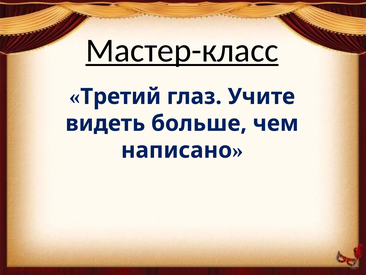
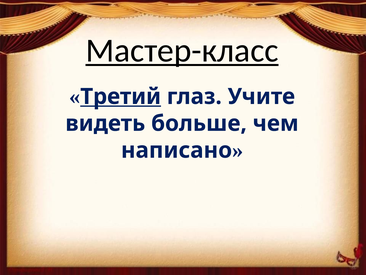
Третий underline: none -> present (121, 96)
